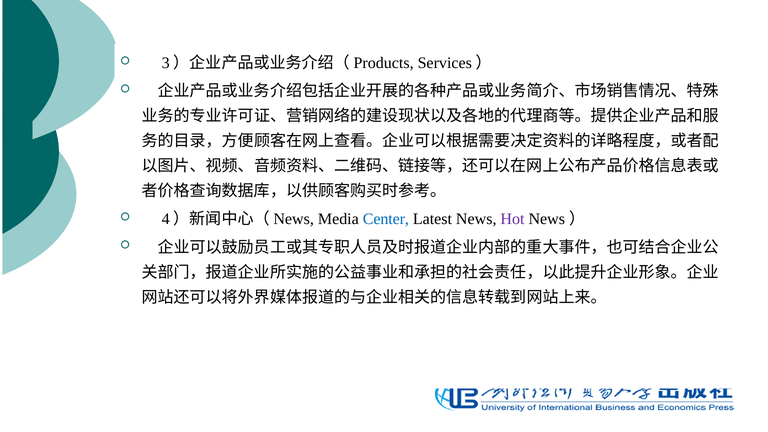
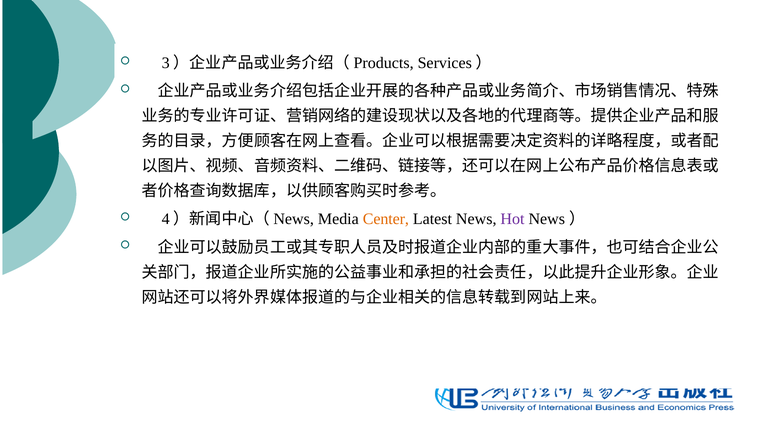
Center colour: blue -> orange (386, 219)
